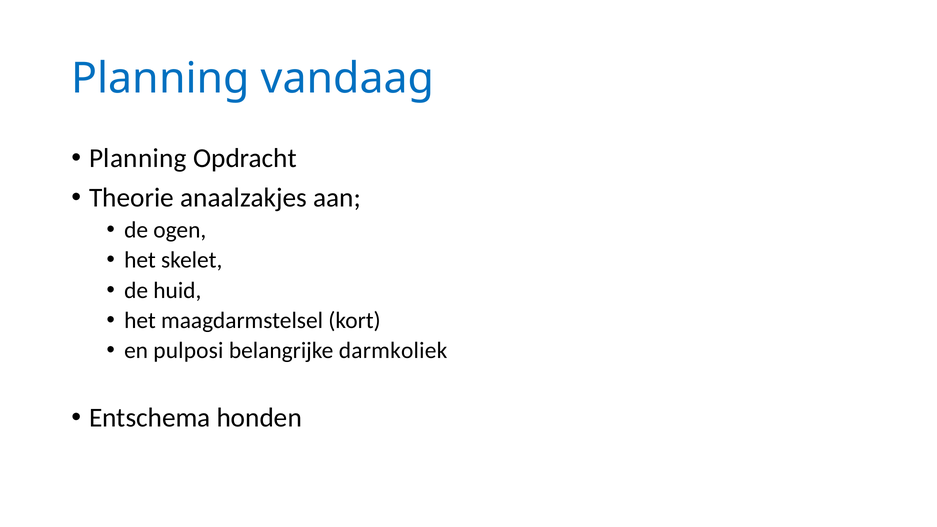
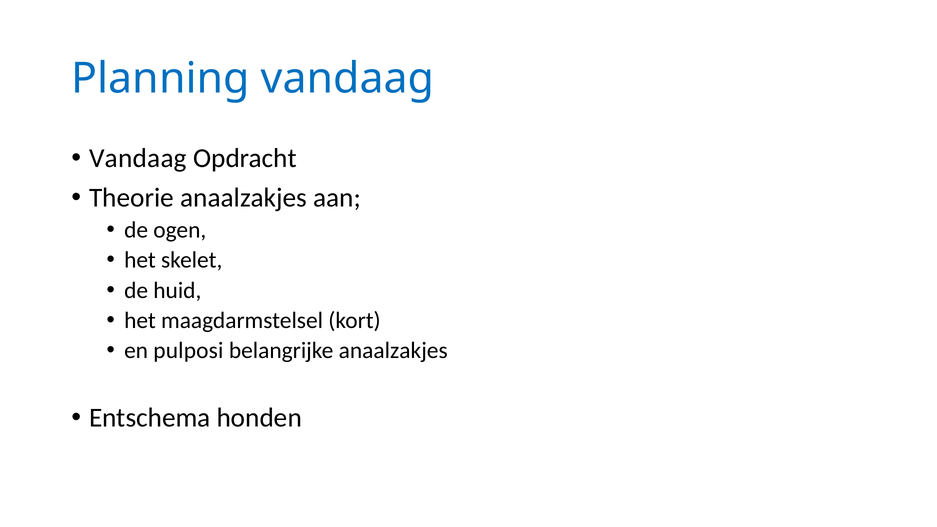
Planning: Planning -> Vandaag (138, 158)
belangrijke darmkoliek: darmkoliek -> anaalzakjes (393, 351)
